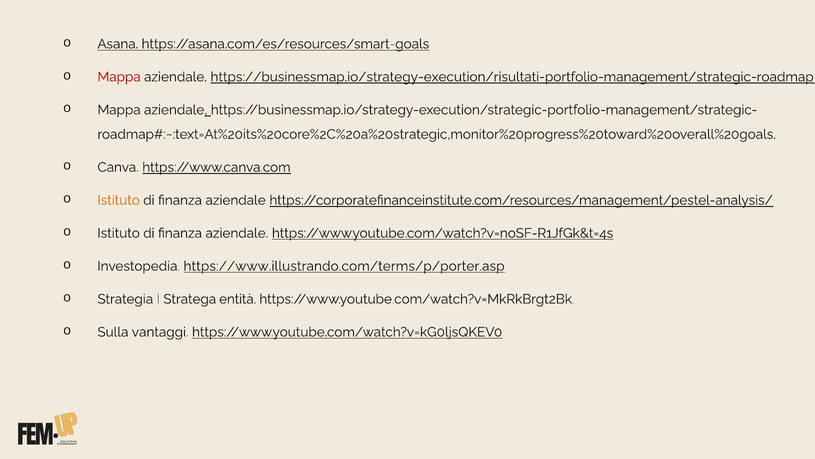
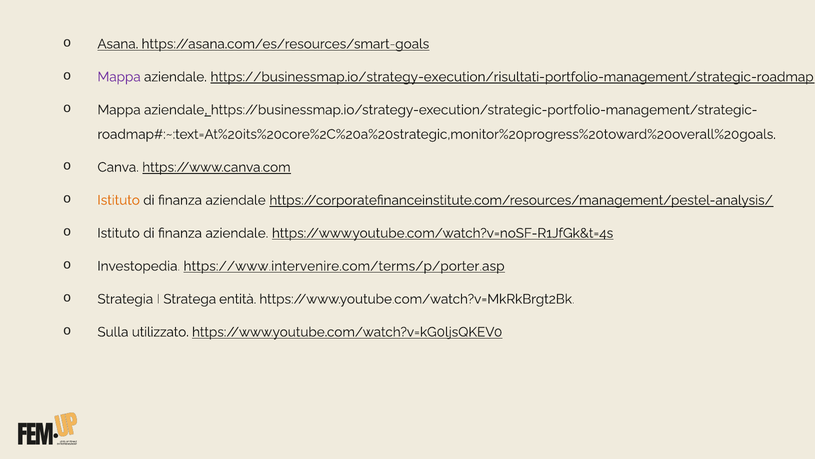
Mappa colour: red -> purple (119, 77)
https://www.illustrando.com/terms/p/porter.asp: https://www.illustrando.com/terms/p/porter.asp -> https://www.intervenire.com/terms/p/porter.asp (344, 266)
vantaggi: vantaggi -> utilizzato (160, 332)
